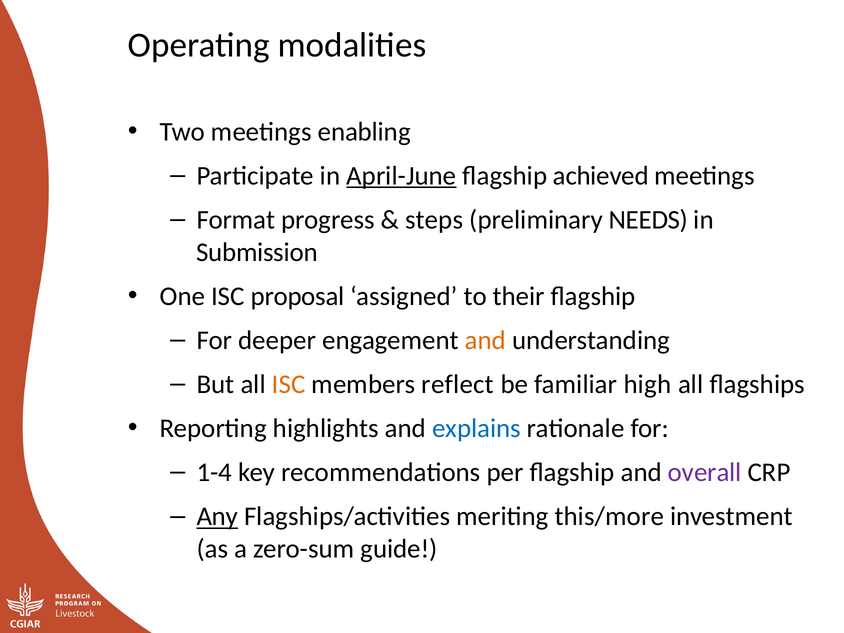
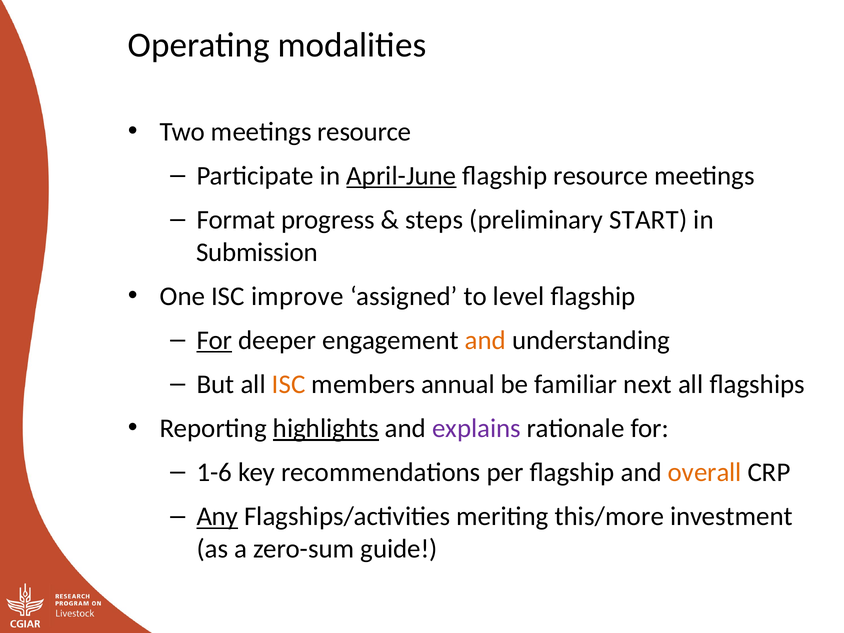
meetings enabling: enabling -> resource (364, 132)
flagship achieved: achieved -> resource (601, 176)
NEEDS: NEEDS -> START (648, 220)
proposal: proposal -> improve (297, 296)
their: their -> level (519, 296)
For underline: none -> present (214, 340)
reflect: reflect -> annual (458, 384)
high: high -> next (648, 384)
highlights underline: none -> present (326, 428)
explains colour: blue -> purple (477, 428)
1-4: 1-4 -> 1-6 (214, 472)
overall colour: purple -> orange (705, 472)
